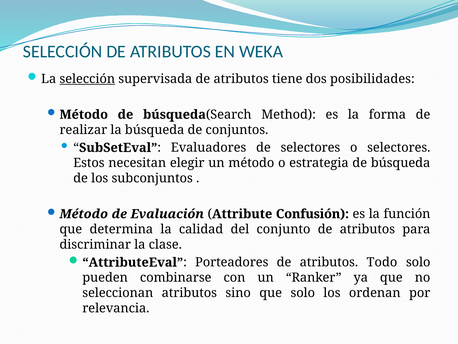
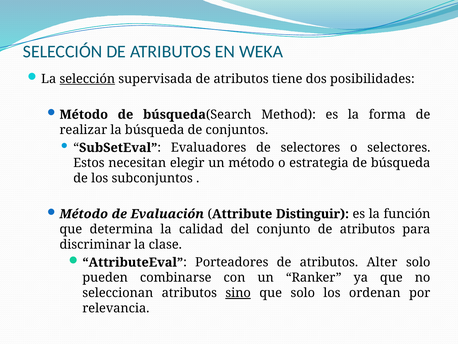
Confusión: Confusión -> Distinguir (312, 214)
Todo: Todo -> Alter (382, 262)
sino underline: none -> present (238, 293)
